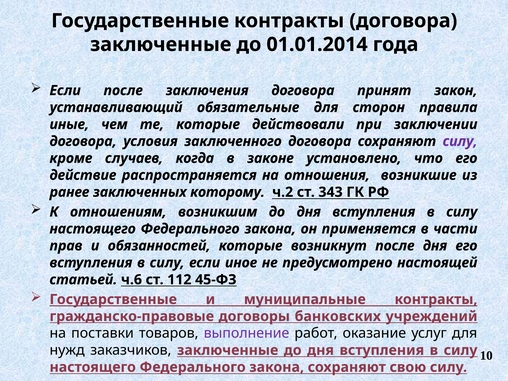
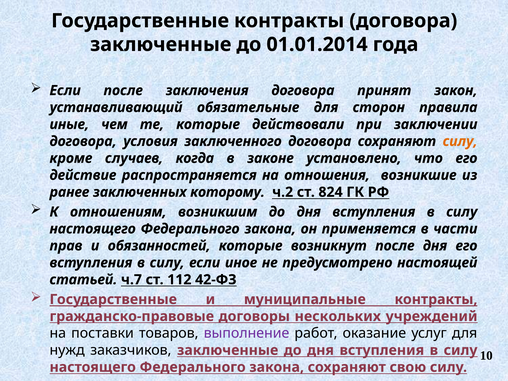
силу colour: purple -> orange (460, 141)
343: 343 -> 824 (331, 192)
ч.6: ч.6 -> ч.7 (131, 280)
45-ФЗ: 45-ФЗ -> 42-ФЗ (216, 280)
банковских: банковских -> нескольких (338, 316)
